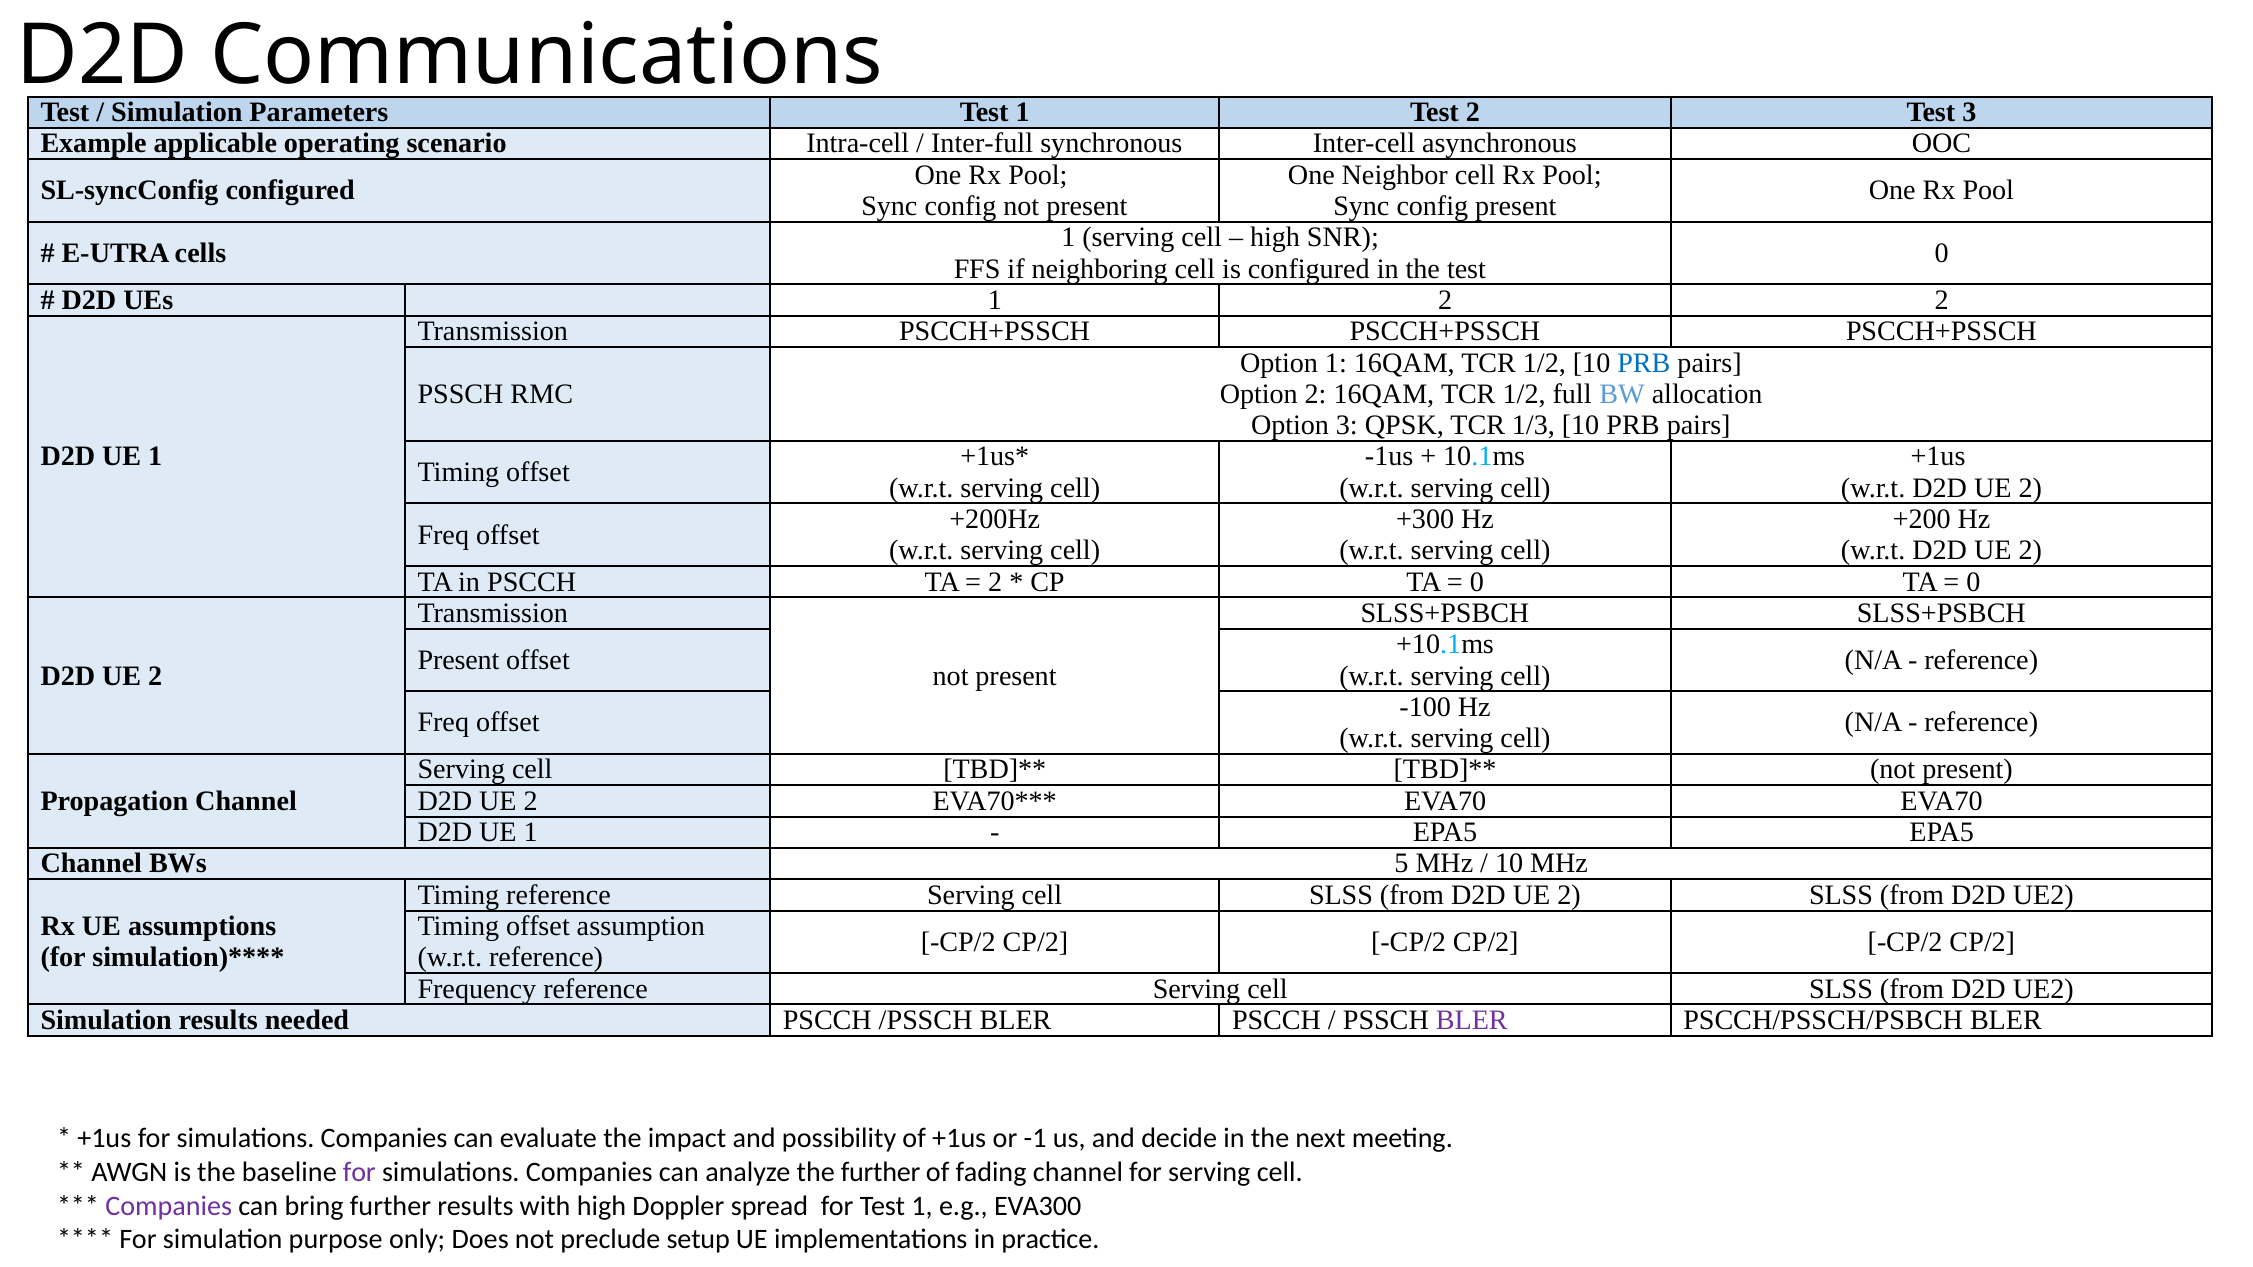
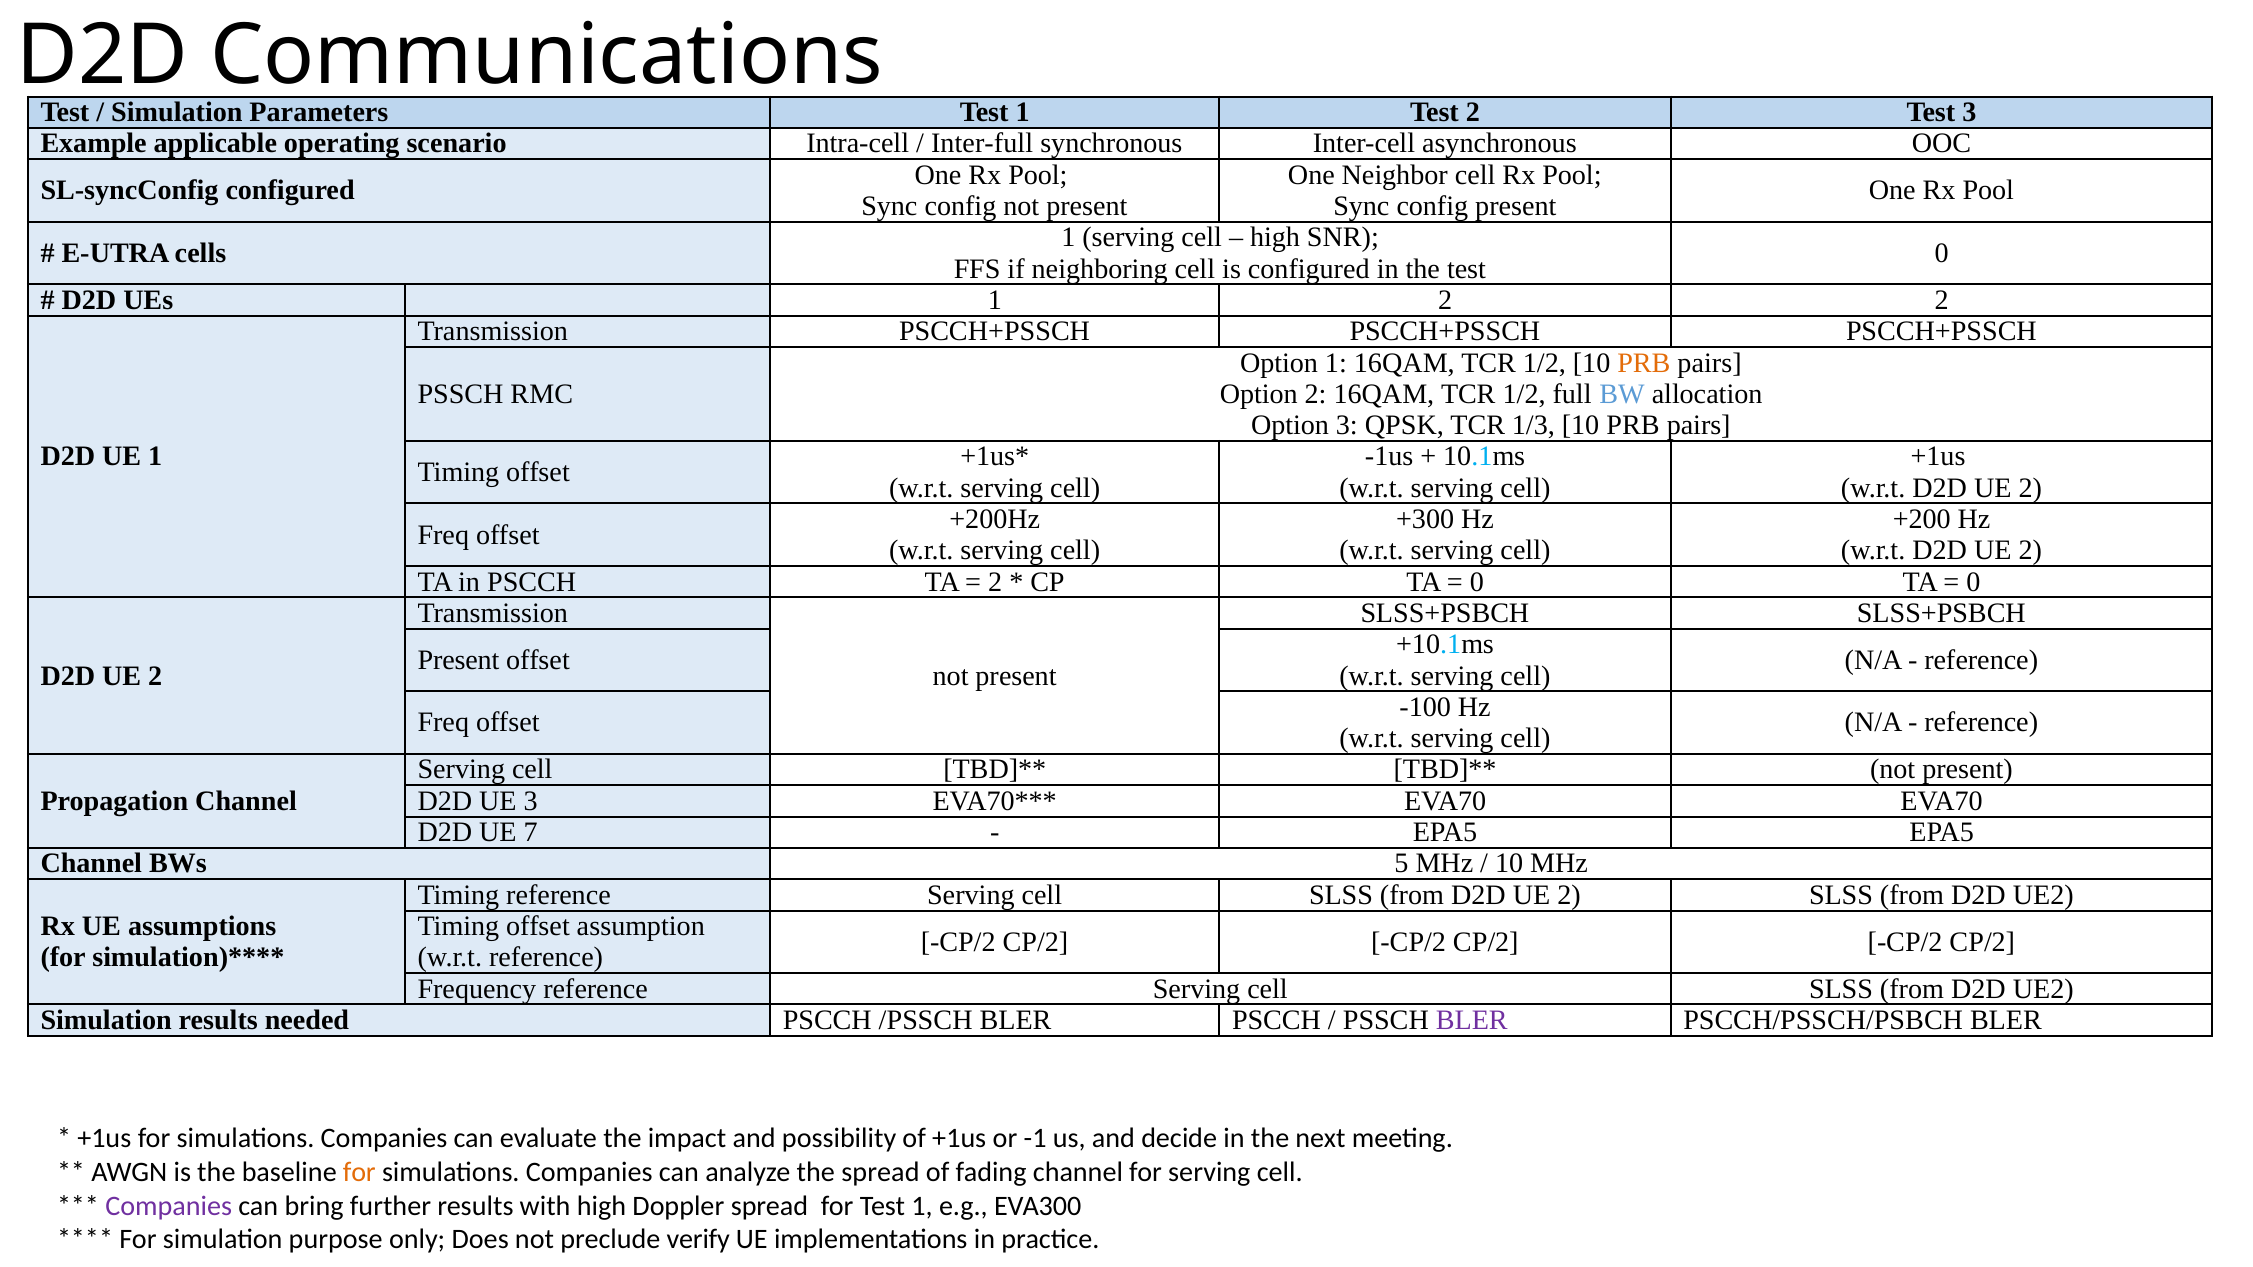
PRB colour: blue -> orange (1644, 363)
2: 2 -> 3 (531, 801)
1: 1 -> 7 (531, 833)
for colour: purple -> orange (359, 1172)
the further: further -> spread (880, 1172)
setup: setup -> verify (698, 1240)
